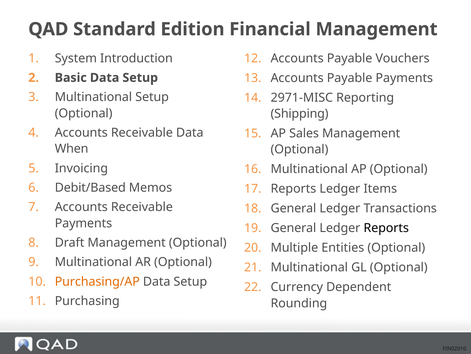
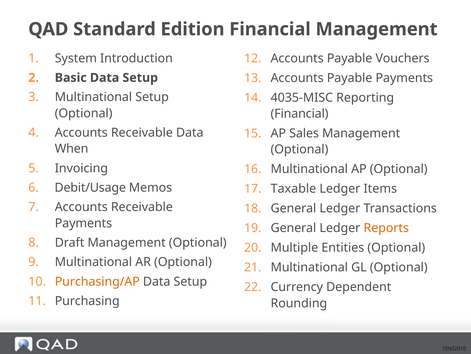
2971-MISC: 2971-MISC -> 4035-MISC (302, 97)
Shipping: Shipping -> Financial (300, 114)
Debit/Based: Debit/Based -> Debit/Usage (90, 187)
Reports: Reports -> Taxable (293, 188)
Reports colour: black -> orange (386, 228)
